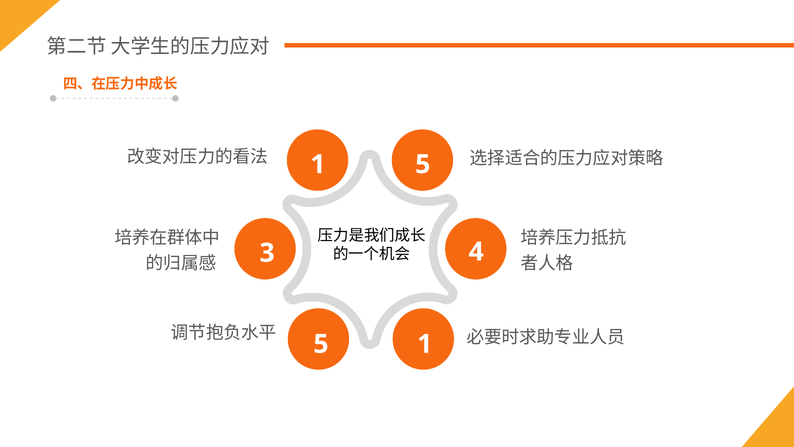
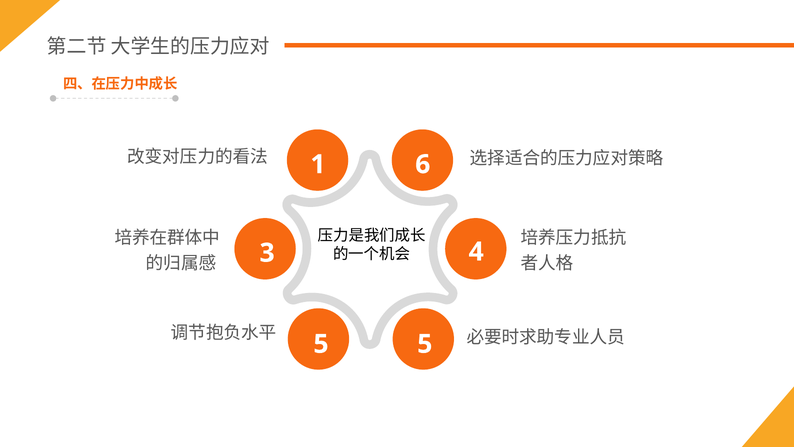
1 5: 5 -> 6 (423, 164)
5 1: 1 -> 5 (425, 344)
